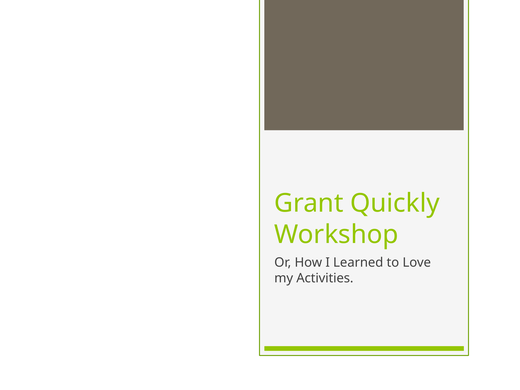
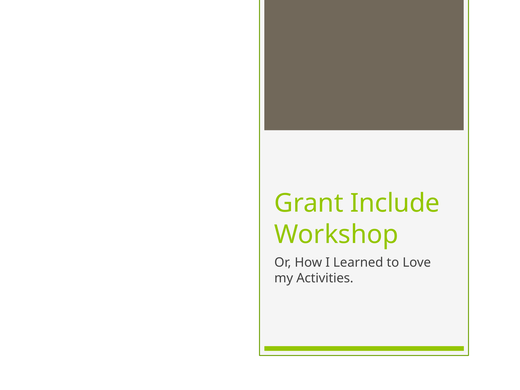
Quickly: Quickly -> Include (395, 203)
